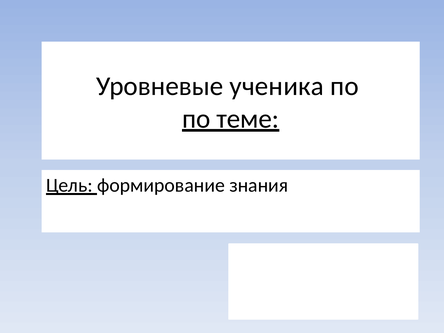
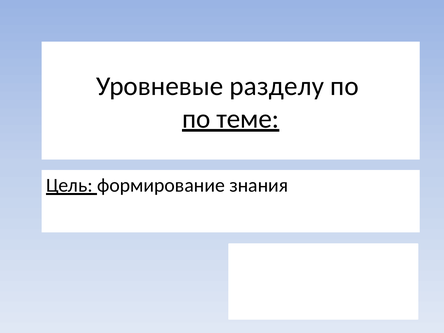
ученика: ученика -> разделу (277, 86)
